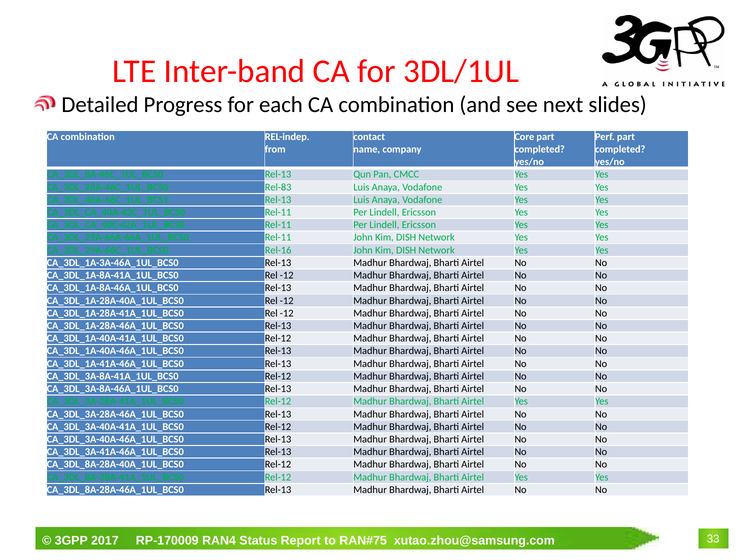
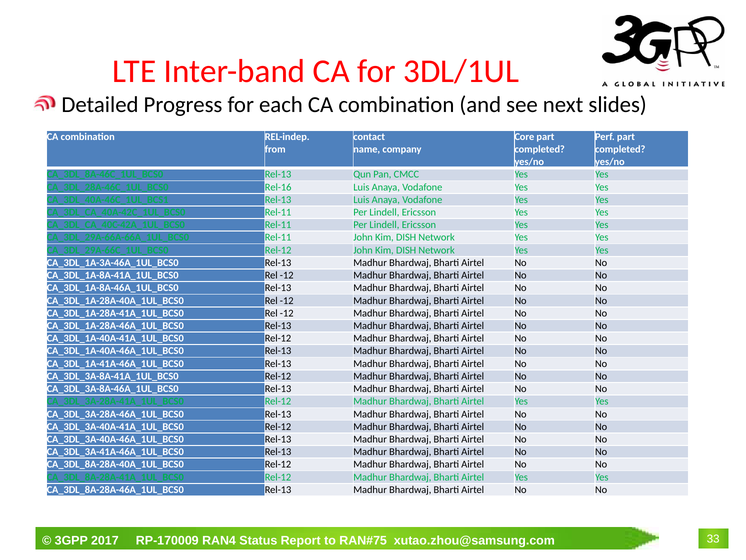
Rel-83: Rel-83 -> Rel-16 (278, 187)
Rel-16: Rel-16 -> Rel-12 (278, 250)
